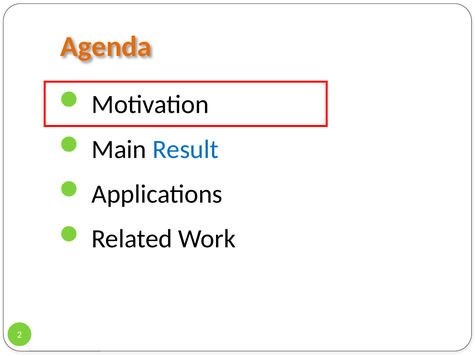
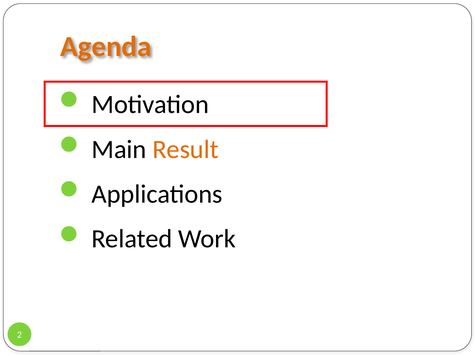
Result colour: blue -> orange (185, 149)
